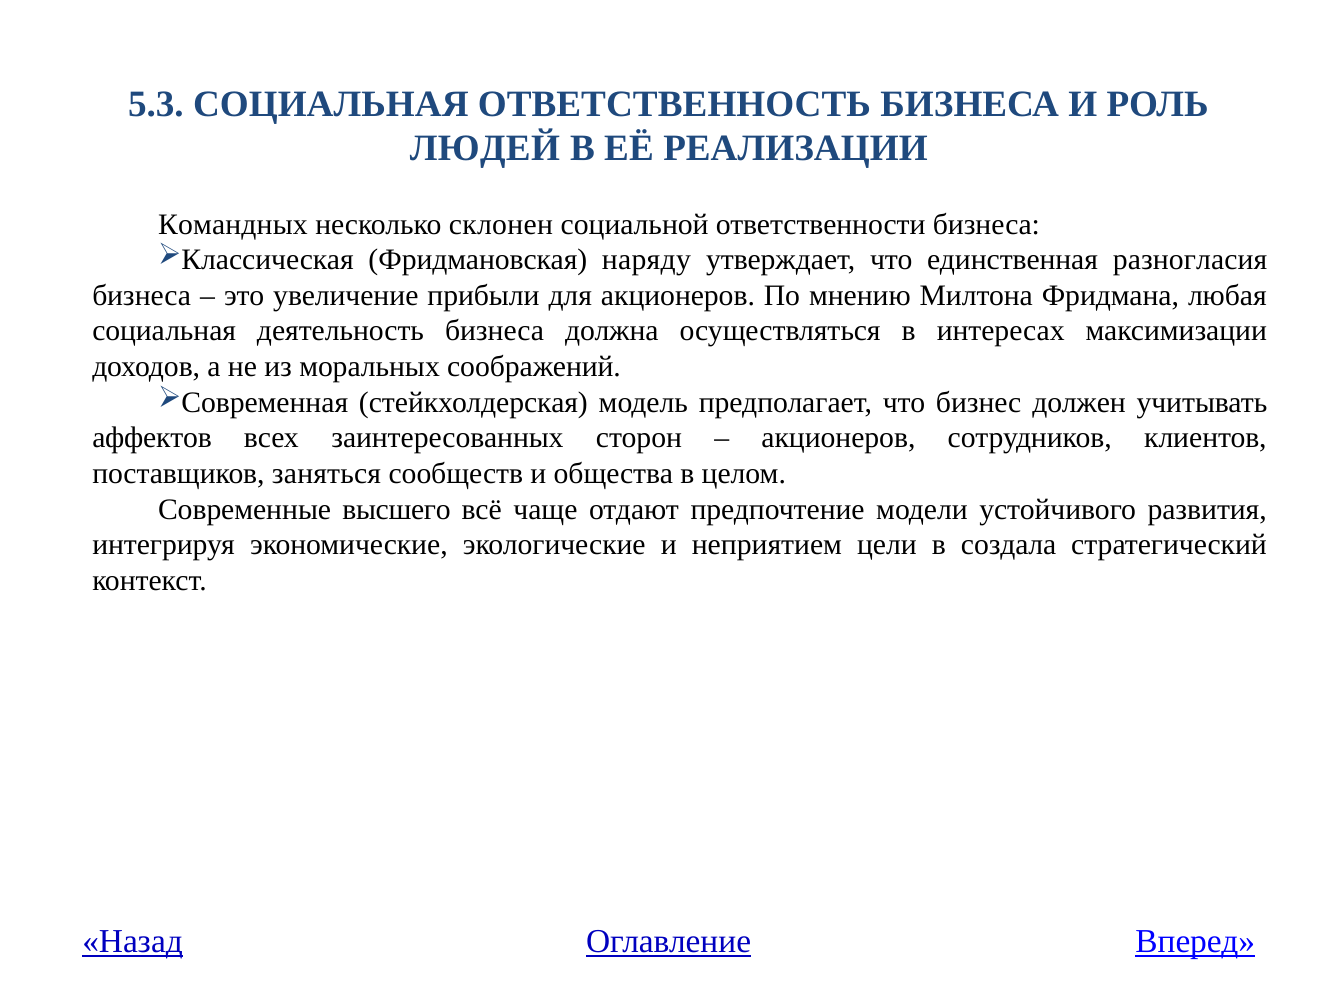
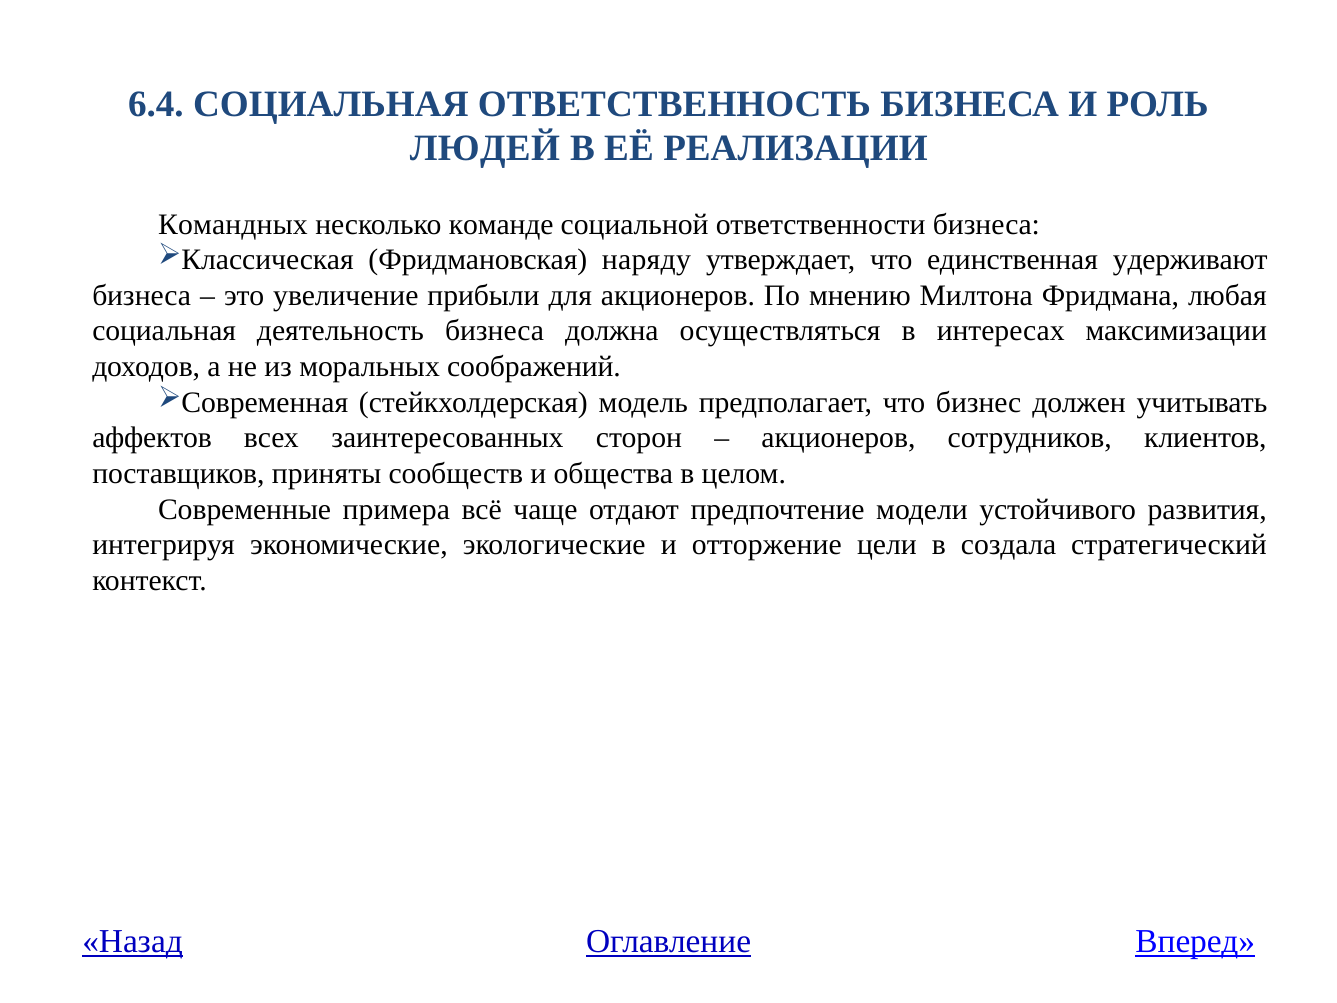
5.3: 5.3 -> 6.4 (156, 104)
склонен: склонен -> команде (501, 224)
разногласия: разногласия -> удерживают (1190, 260)
заняться: заняться -> приняты (327, 474)
высшего: высшего -> примера (396, 509)
неприятием: неприятием -> отторжение (767, 545)
